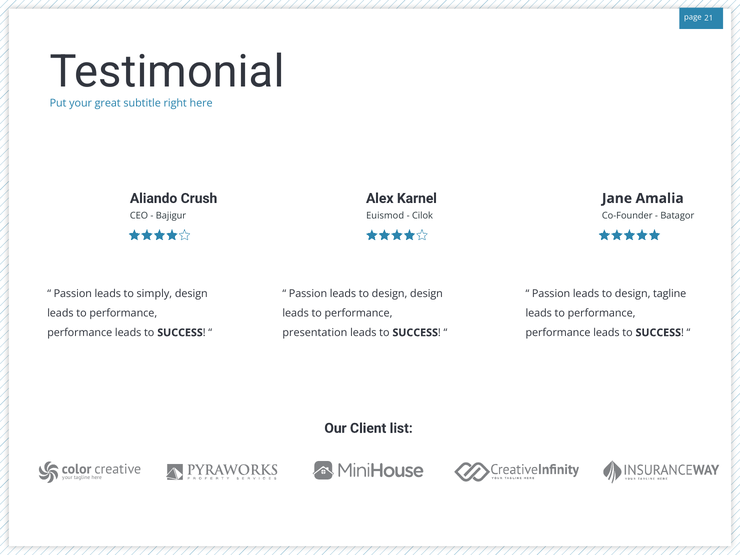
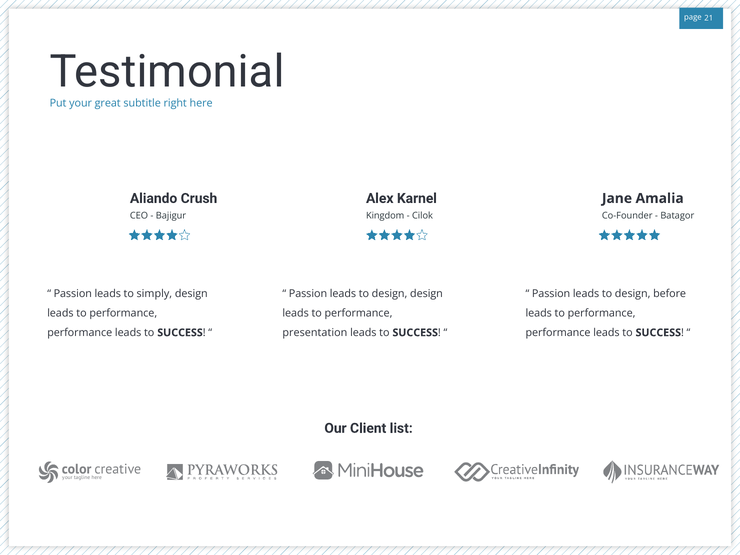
Euismod: Euismod -> Kingdom (385, 216)
design tagline: tagline -> before (670, 294)
